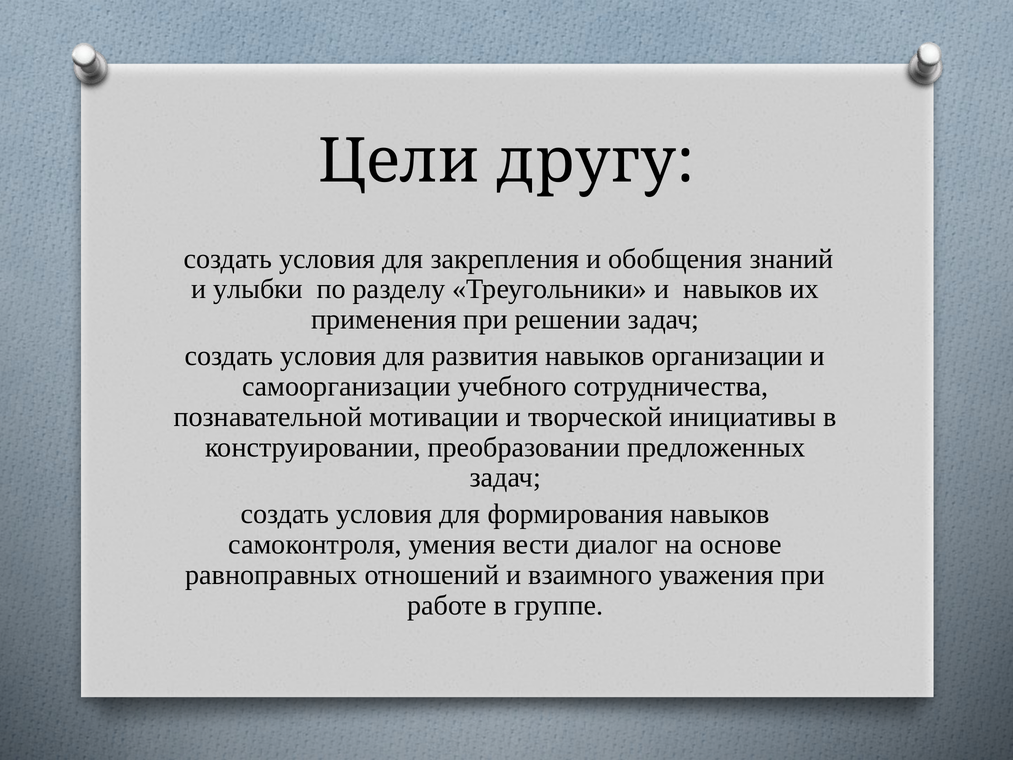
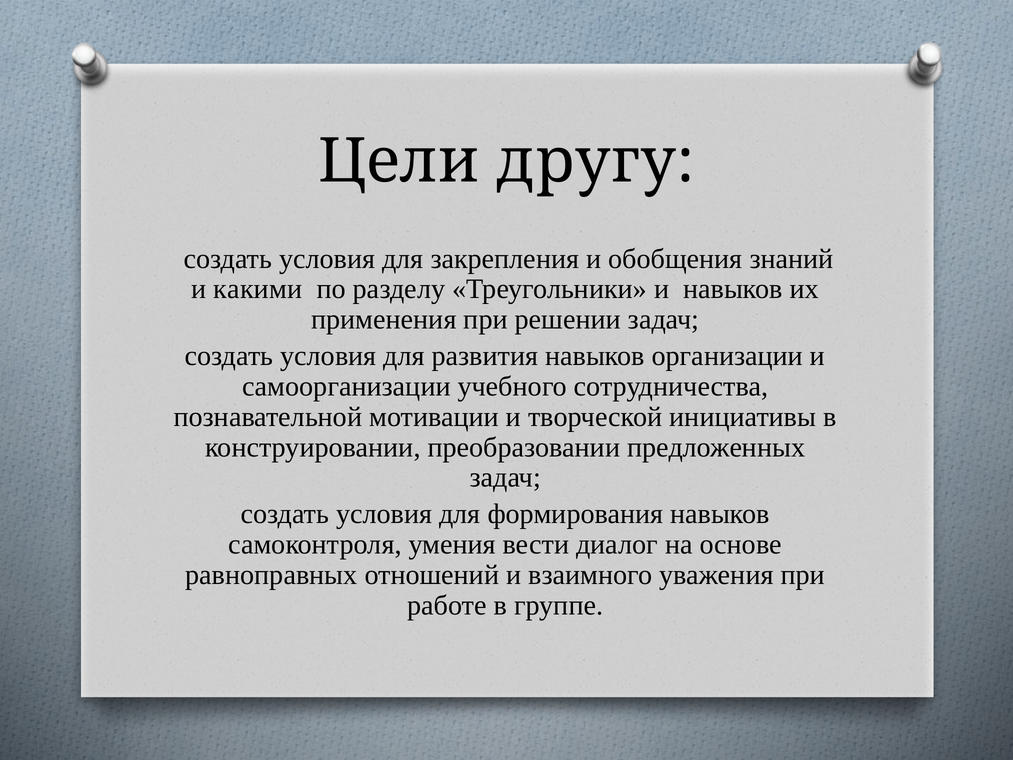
улыбки: улыбки -> какими (258, 289)
